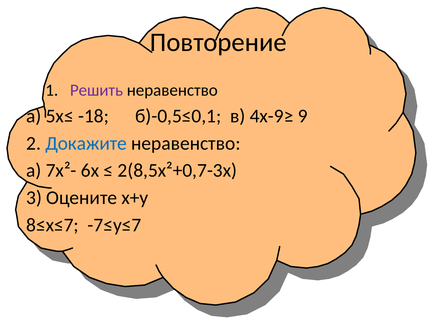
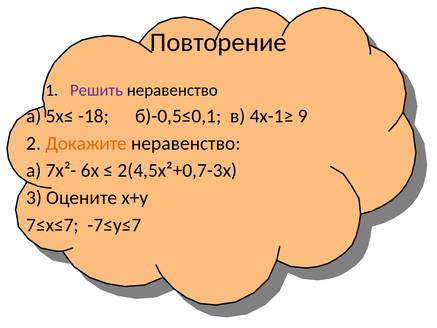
4х-9≥: 4х-9≥ -> 4х-1≥ (272, 116)
Докажите colour: blue -> orange (86, 143)
2(8,5х²+0,7-3х: 2(8,5х²+0,7-3х -> 2(4,5х²+0,7-3х (177, 170)
8≤х≤7: 8≤х≤7 -> 7≤х≤7 (53, 225)
